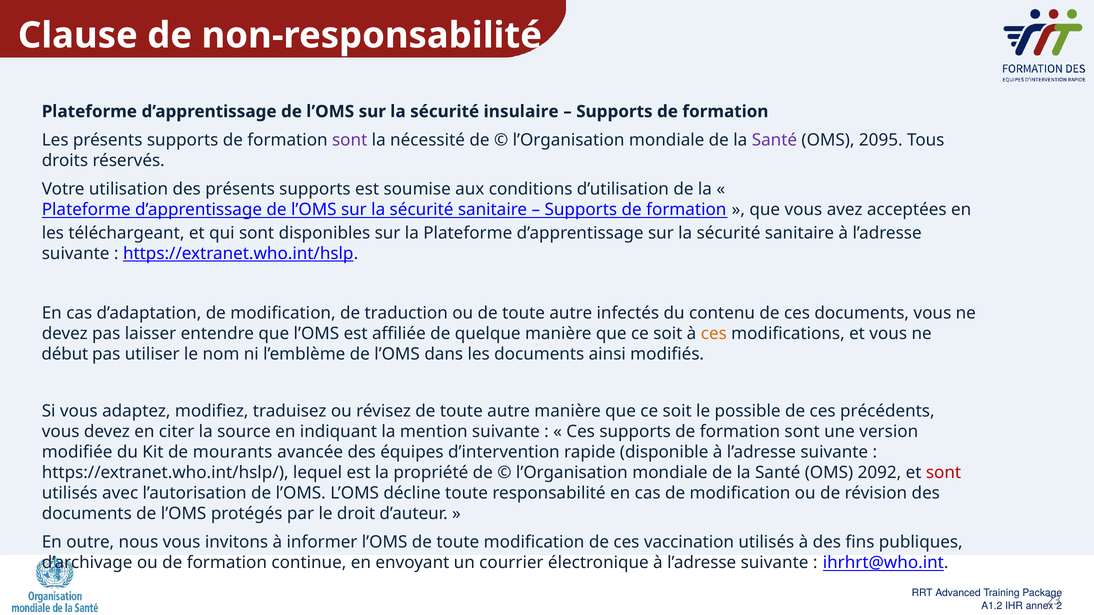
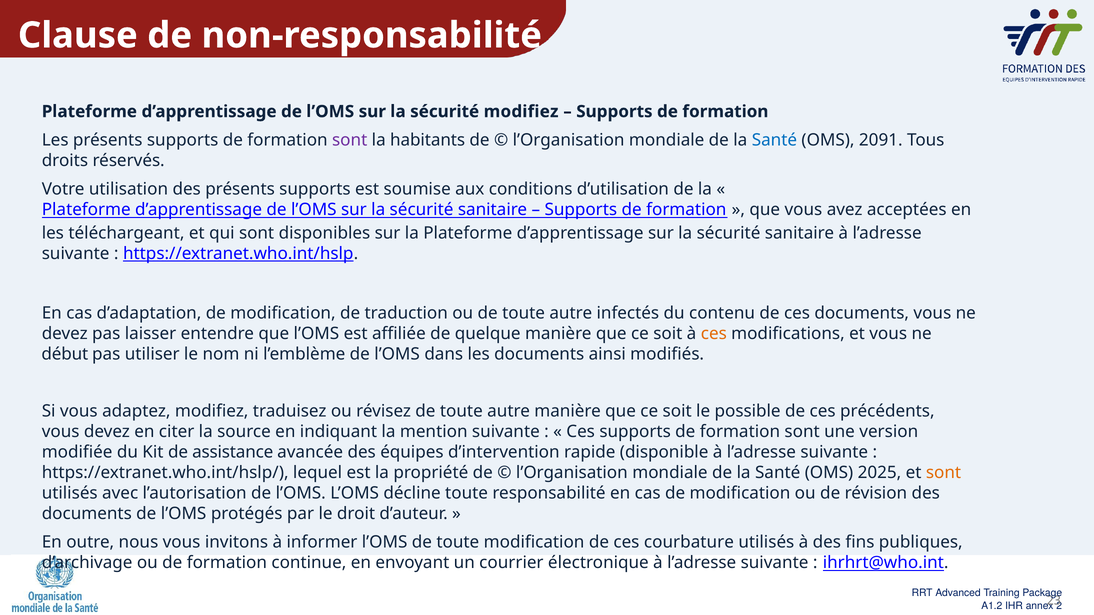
sécurité insulaire: insulaire -> modifiez (521, 112)
nécessité: nécessité -> habitants (428, 140)
Santé colour: purple -> blue (774, 140)
2095: 2095 -> 2091 (881, 140)
mourants: mourants -> assistance (233, 452)
2092: 2092 -> 2025 (879, 473)
sont colour: red -> orange (944, 473)
vaccination: vaccination -> courbature (689, 542)
